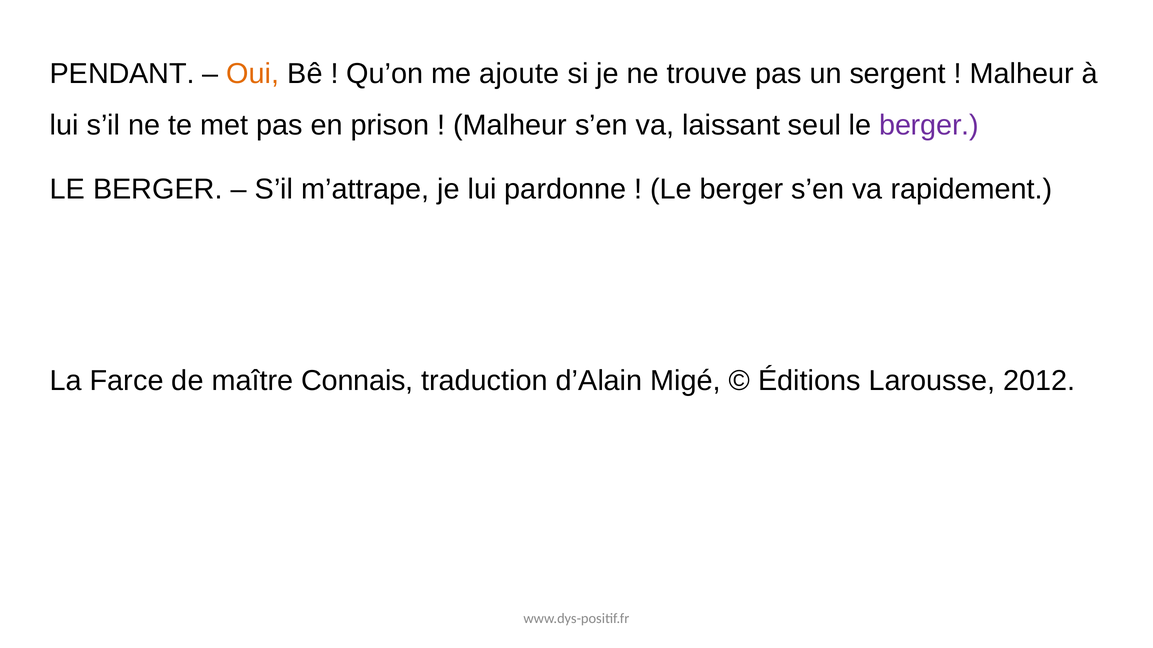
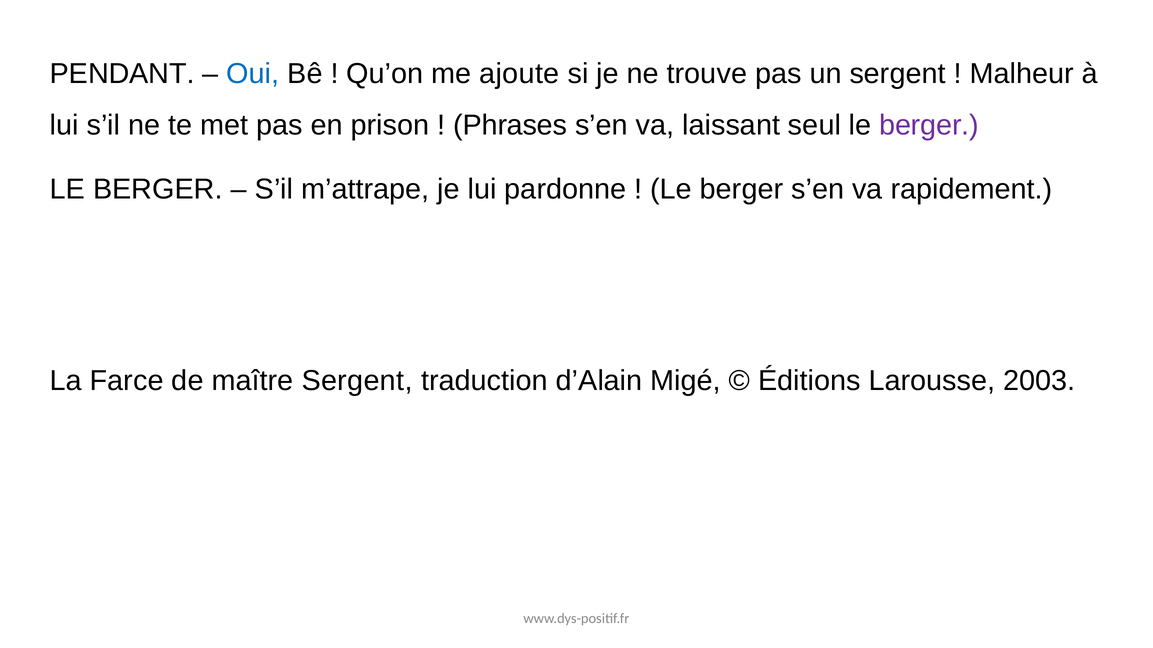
Oui colour: orange -> blue (253, 74)
Malheur: Malheur -> Phrases (510, 126)
maître Connais: Connais -> Sergent (357, 381)
2012: 2012 -> 2003 (1039, 381)
